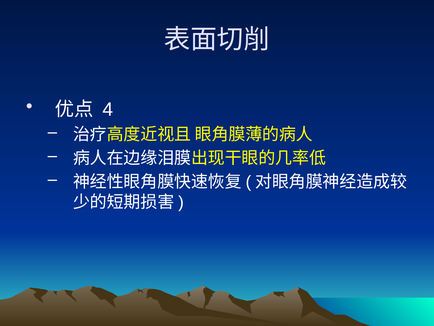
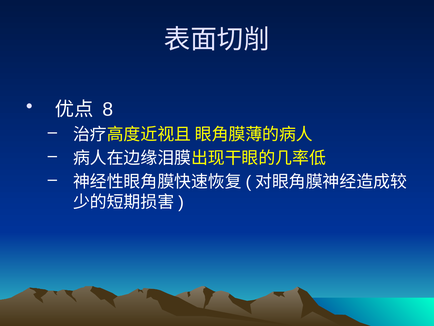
4: 4 -> 8 (108, 109)
